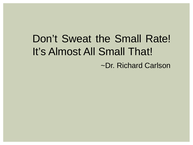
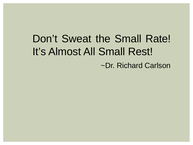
That: That -> Rest (140, 52)
